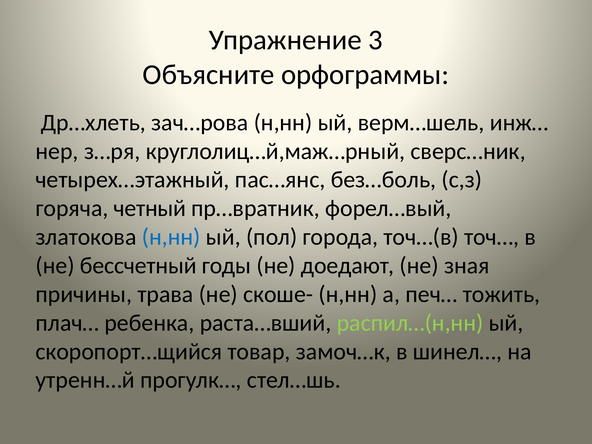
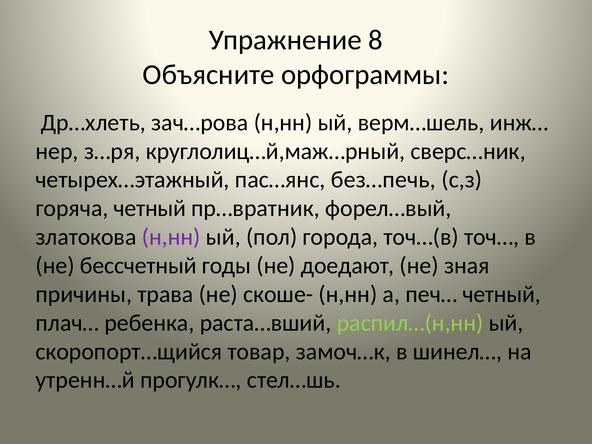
3: 3 -> 8 (376, 40)
без…боль: без…боль -> без…печь (383, 180)
н,нн colour: blue -> purple (171, 237)
печ… тожить: тожить -> четный (502, 294)
